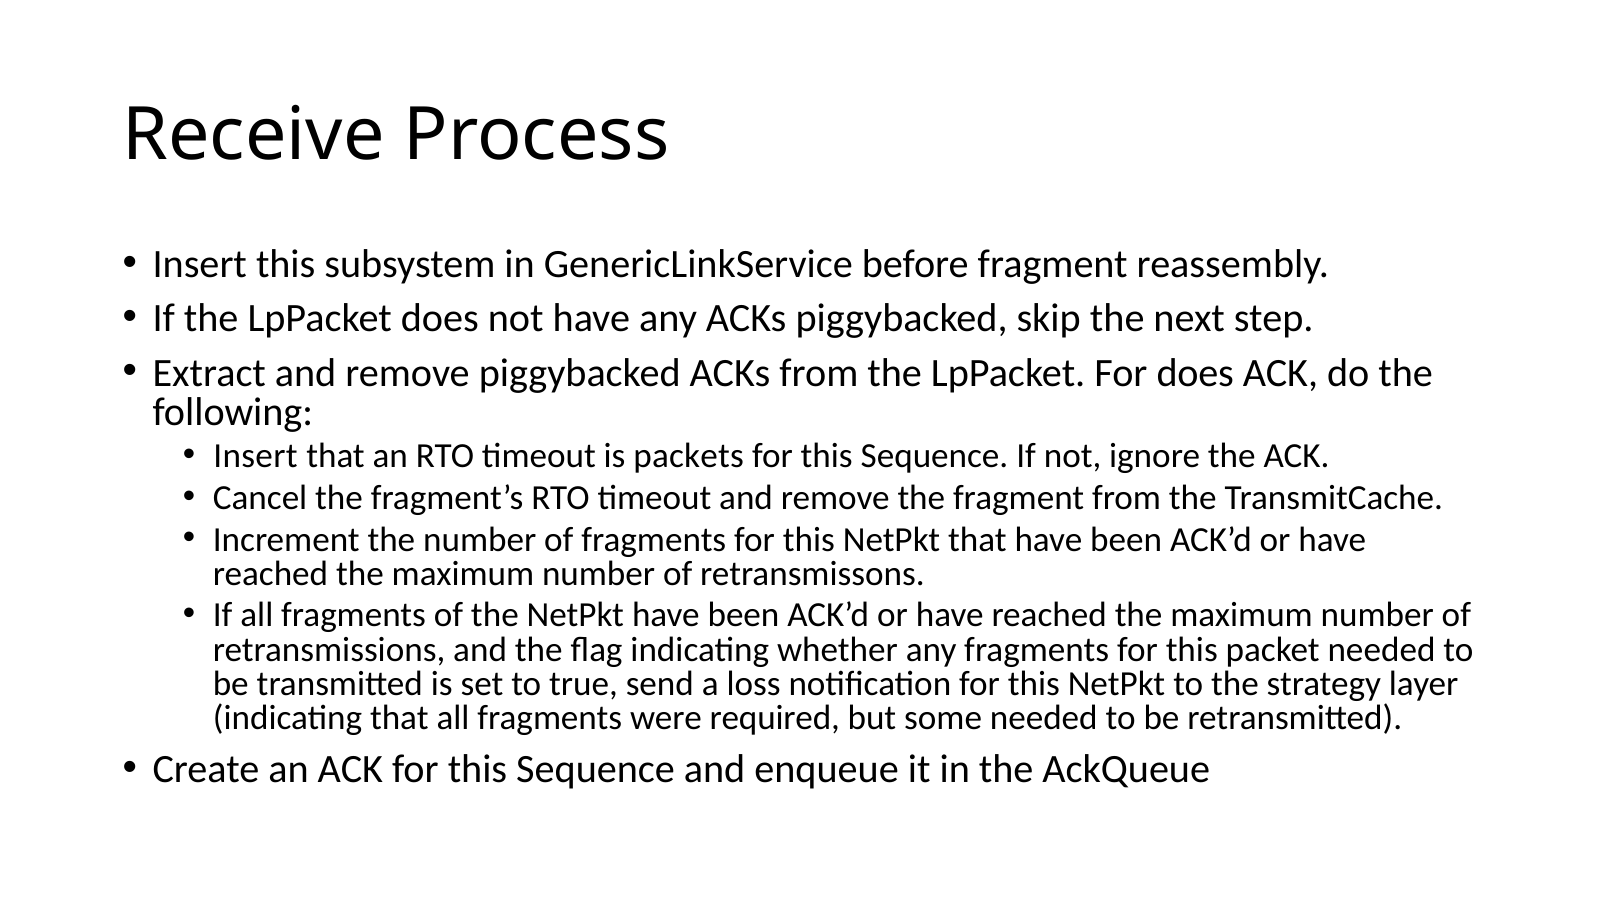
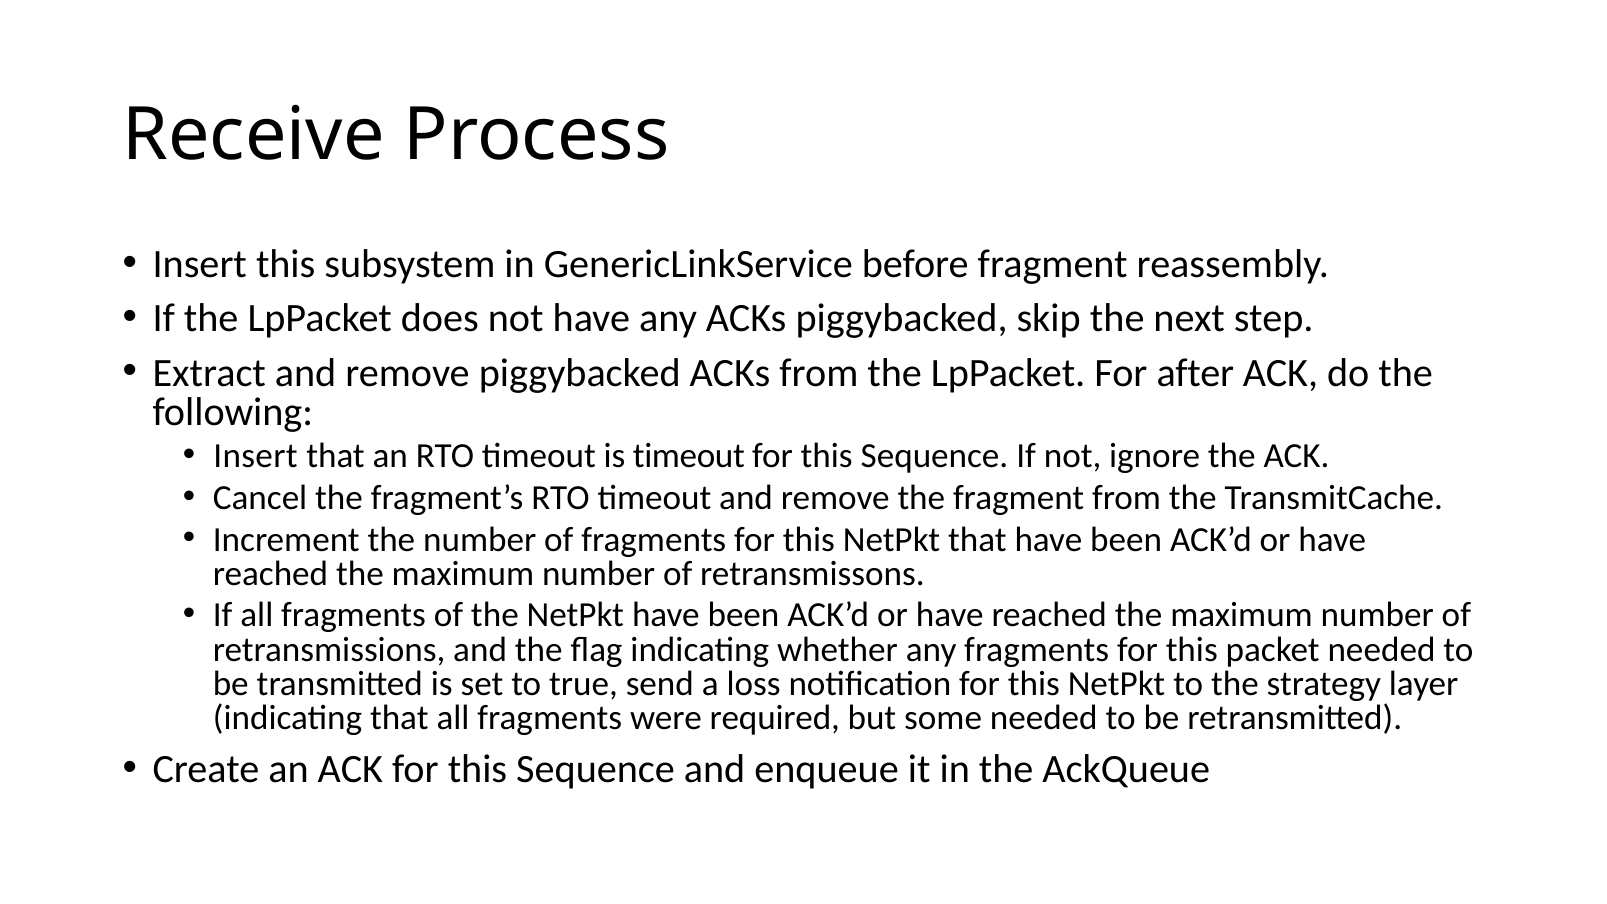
For does: does -> after (1195, 373)
is packets: packets -> timeout (689, 456)
